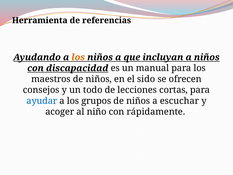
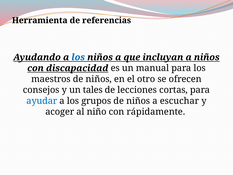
los colour: orange -> blue (78, 57)
sido: sido -> otro (146, 79)
todo: todo -> tales (93, 90)
